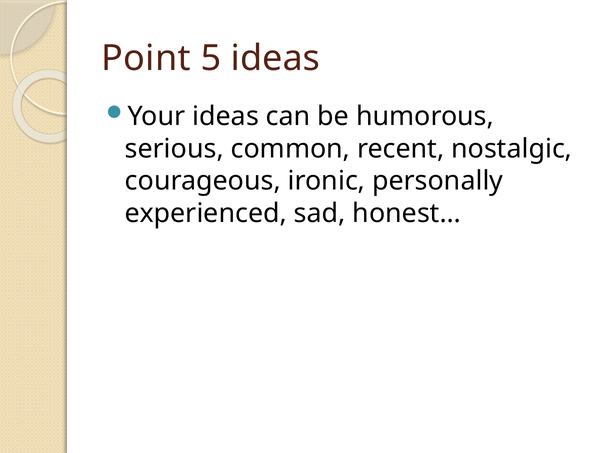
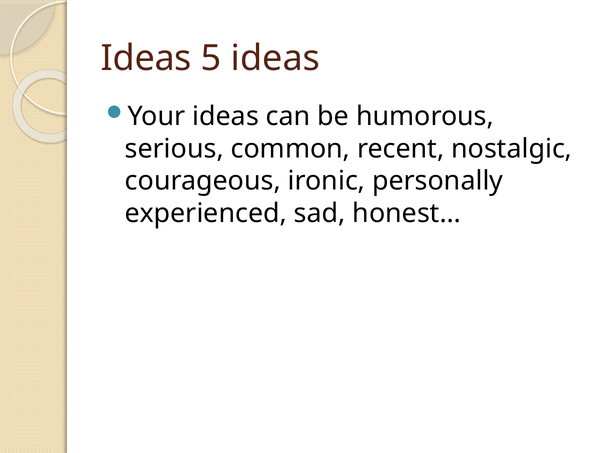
Point: Point -> Ideas (146, 58)
